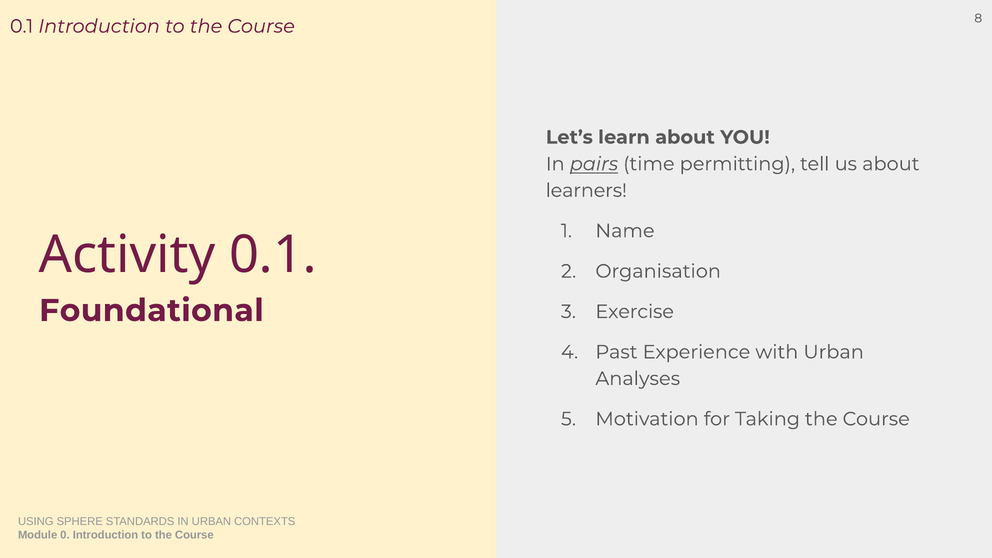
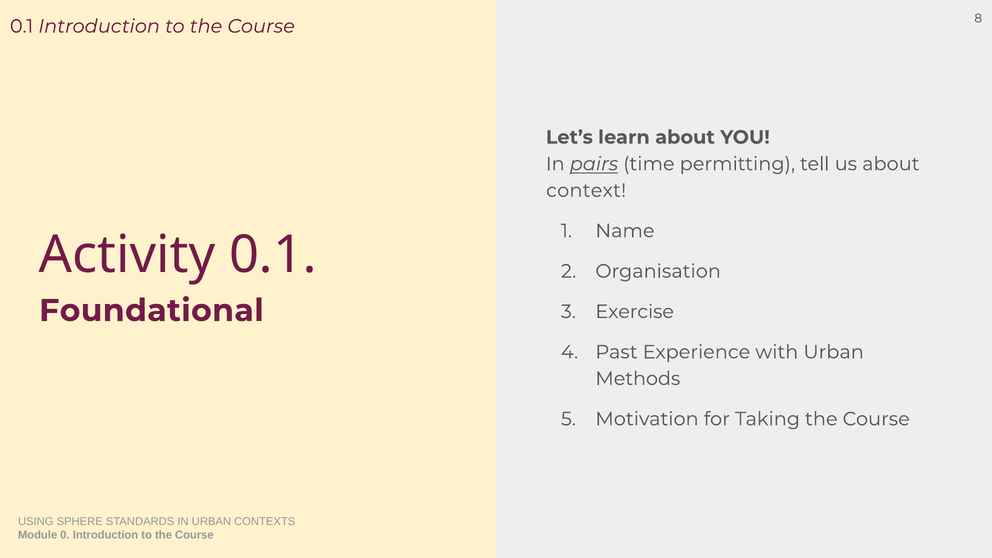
learners: learners -> context (586, 191)
Analyses: Analyses -> Methods (638, 379)
